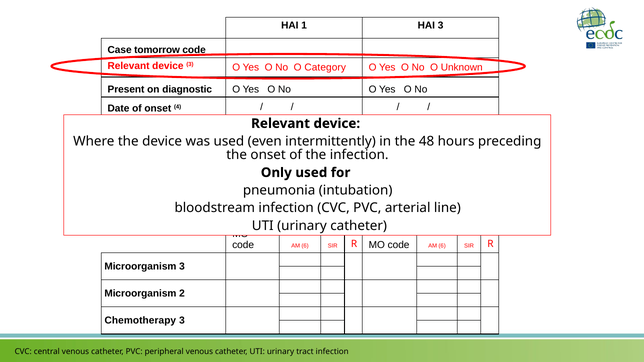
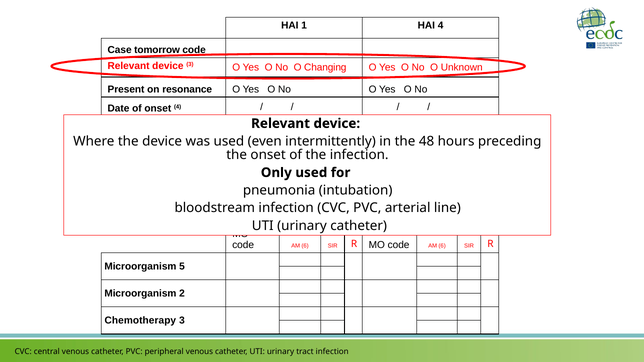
HAI 3: 3 -> 4 (441, 26)
Category: Category -> Changing (325, 67)
diagnostic: diagnostic -> resonance (187, 89)
Microorganism 3: 3 -> 5 (182, 267)
